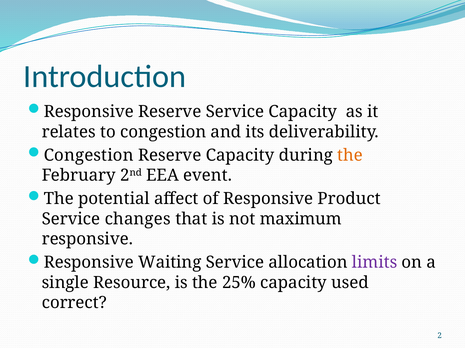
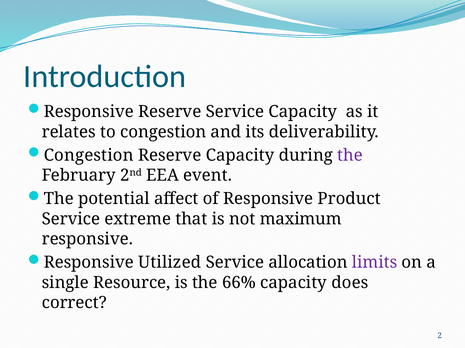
the colour: orange -> purple (350, 156)
changes: changes -> extreme (138, 219)
Waiting: Waiting -> Utilized (170, 263)
25%: 25% -> 66% (239, 283)
used: used -> does (350, 283)
